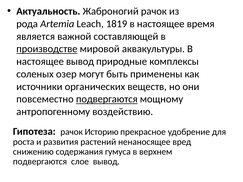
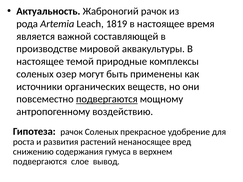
производстве underline: present -> none (47, 49)
настоящее вывод: вывод -> темой (80, 62)
рачок Историю: Историю -> Соленых (102, 132)
